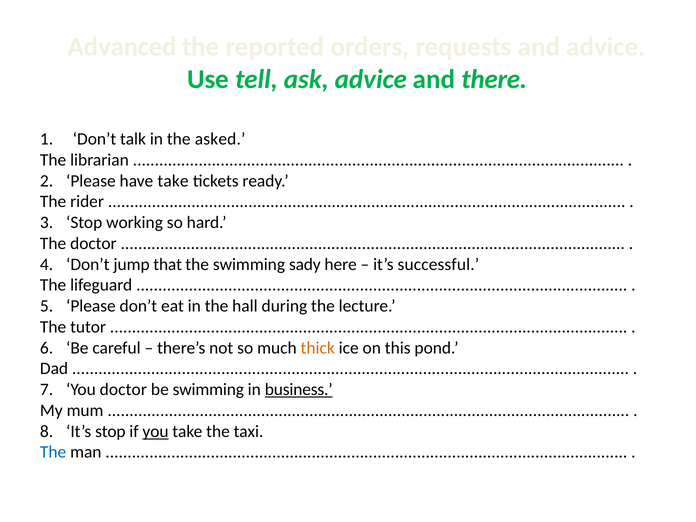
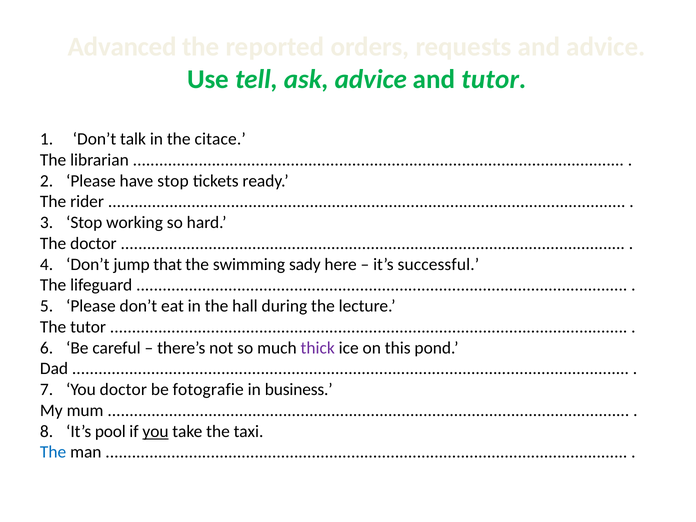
and there: there -> tutor (494, 79)
asked: asked -> citace (220, 139)
have take: take -> stop (173, 181)
thick colour: orange -> purple (318, 348)
be swimming: swimming -> fotografie (208, 390)
business underline: present -> none (299, 390)
It’s stop: stop -> pool (110, 431)
